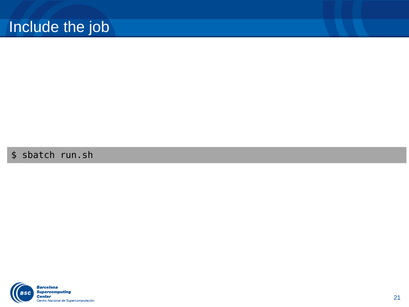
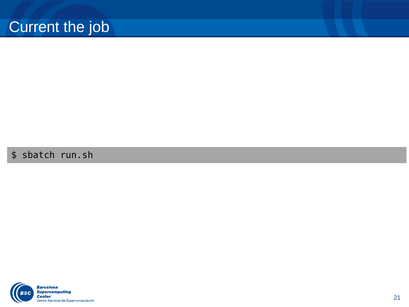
Include: Include -> Current (34, 27)
